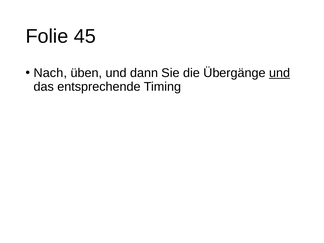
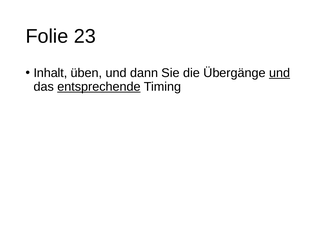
45: 45 -> 23 (85, 36)
Nach: Nach -> Inhalt (50, 73)
entsprechende underline: none -> present (99, 87)
